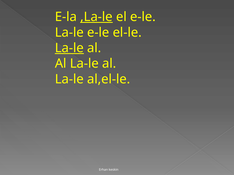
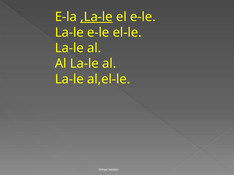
La-le underline: present -> none (69, 48)
